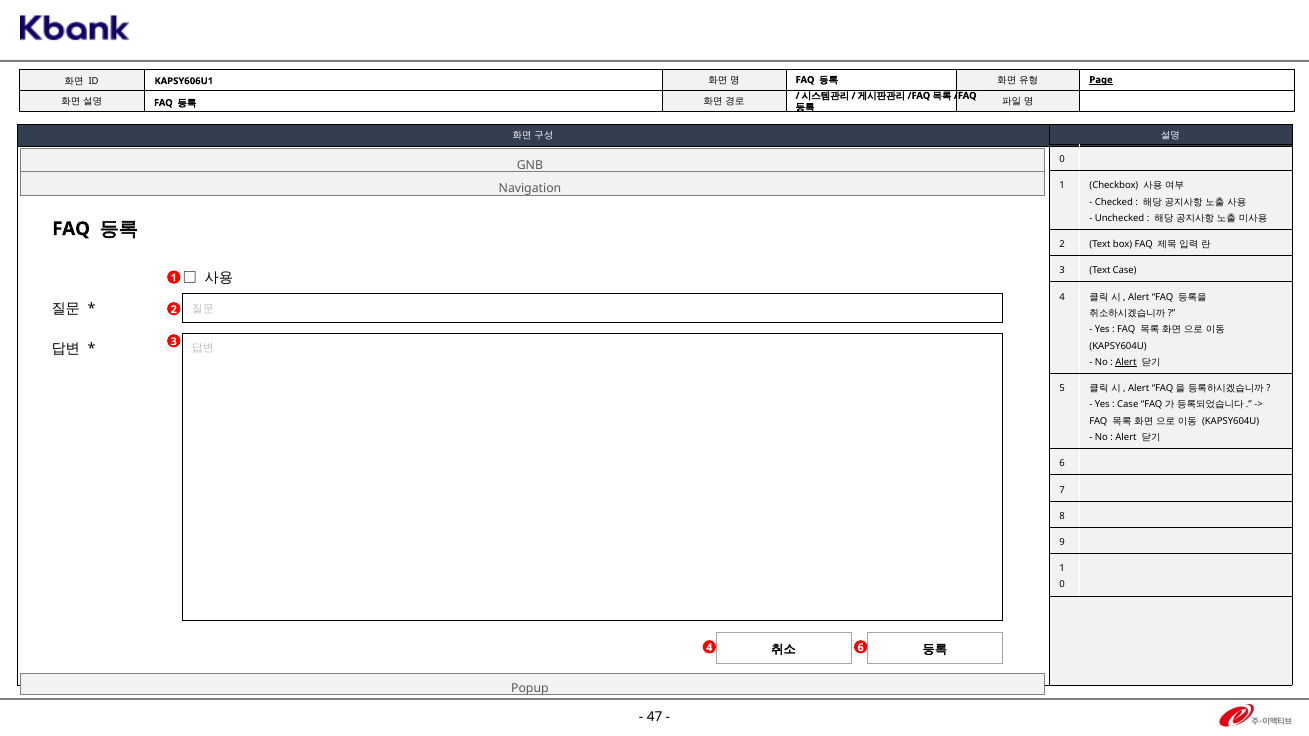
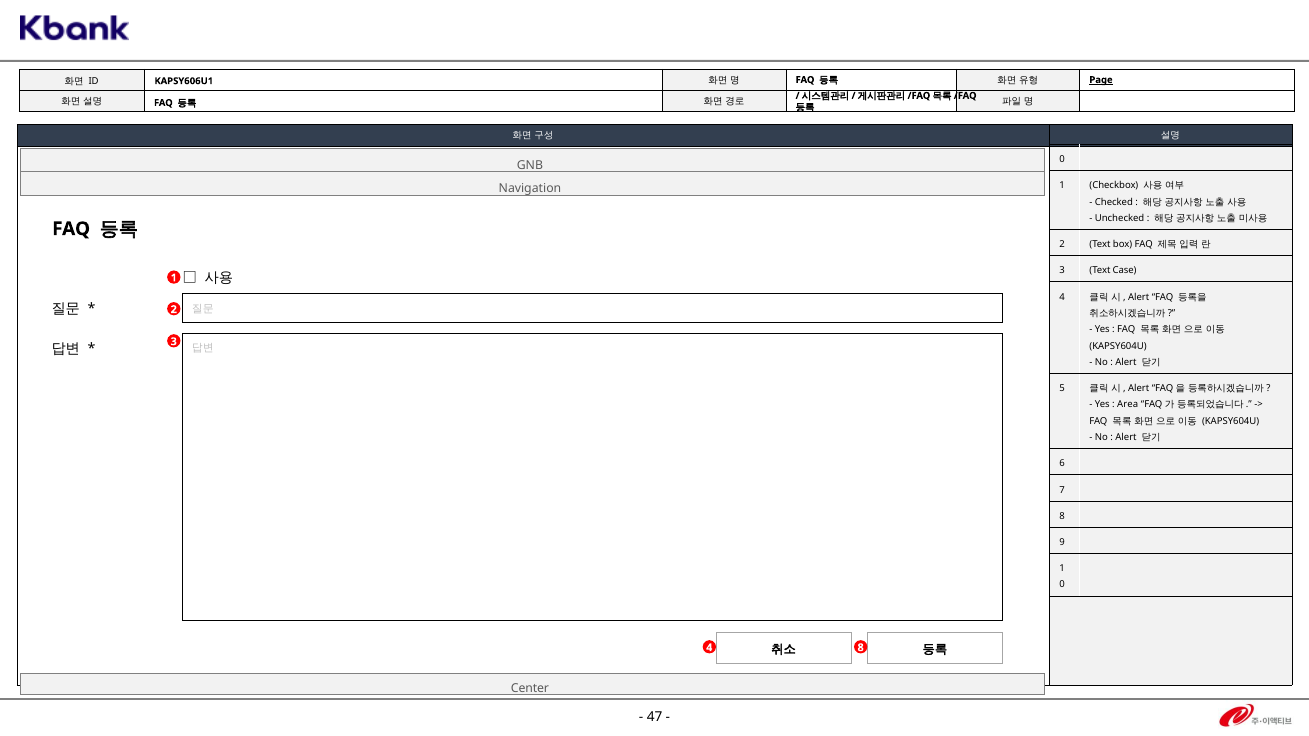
Alert underline: present -> none (1126, 362)
Case: Case -> Area (1128, 405)
4 6: 6 -> 8 (861, 648)
Popup: Popup -> Center (530, 688)
